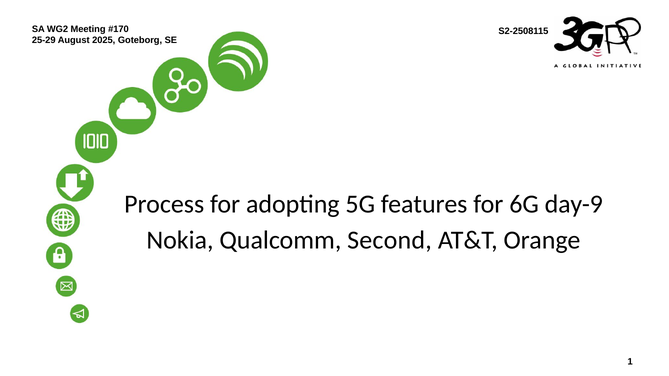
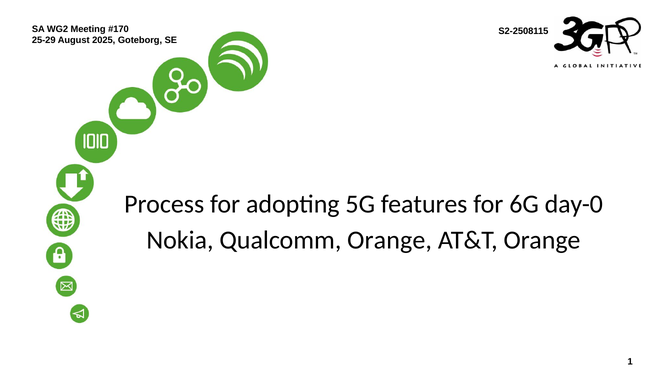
day-9: day-9 -> day-0 (574, 204)
Qualcomm Second: Second -> Orange (390, 241)
